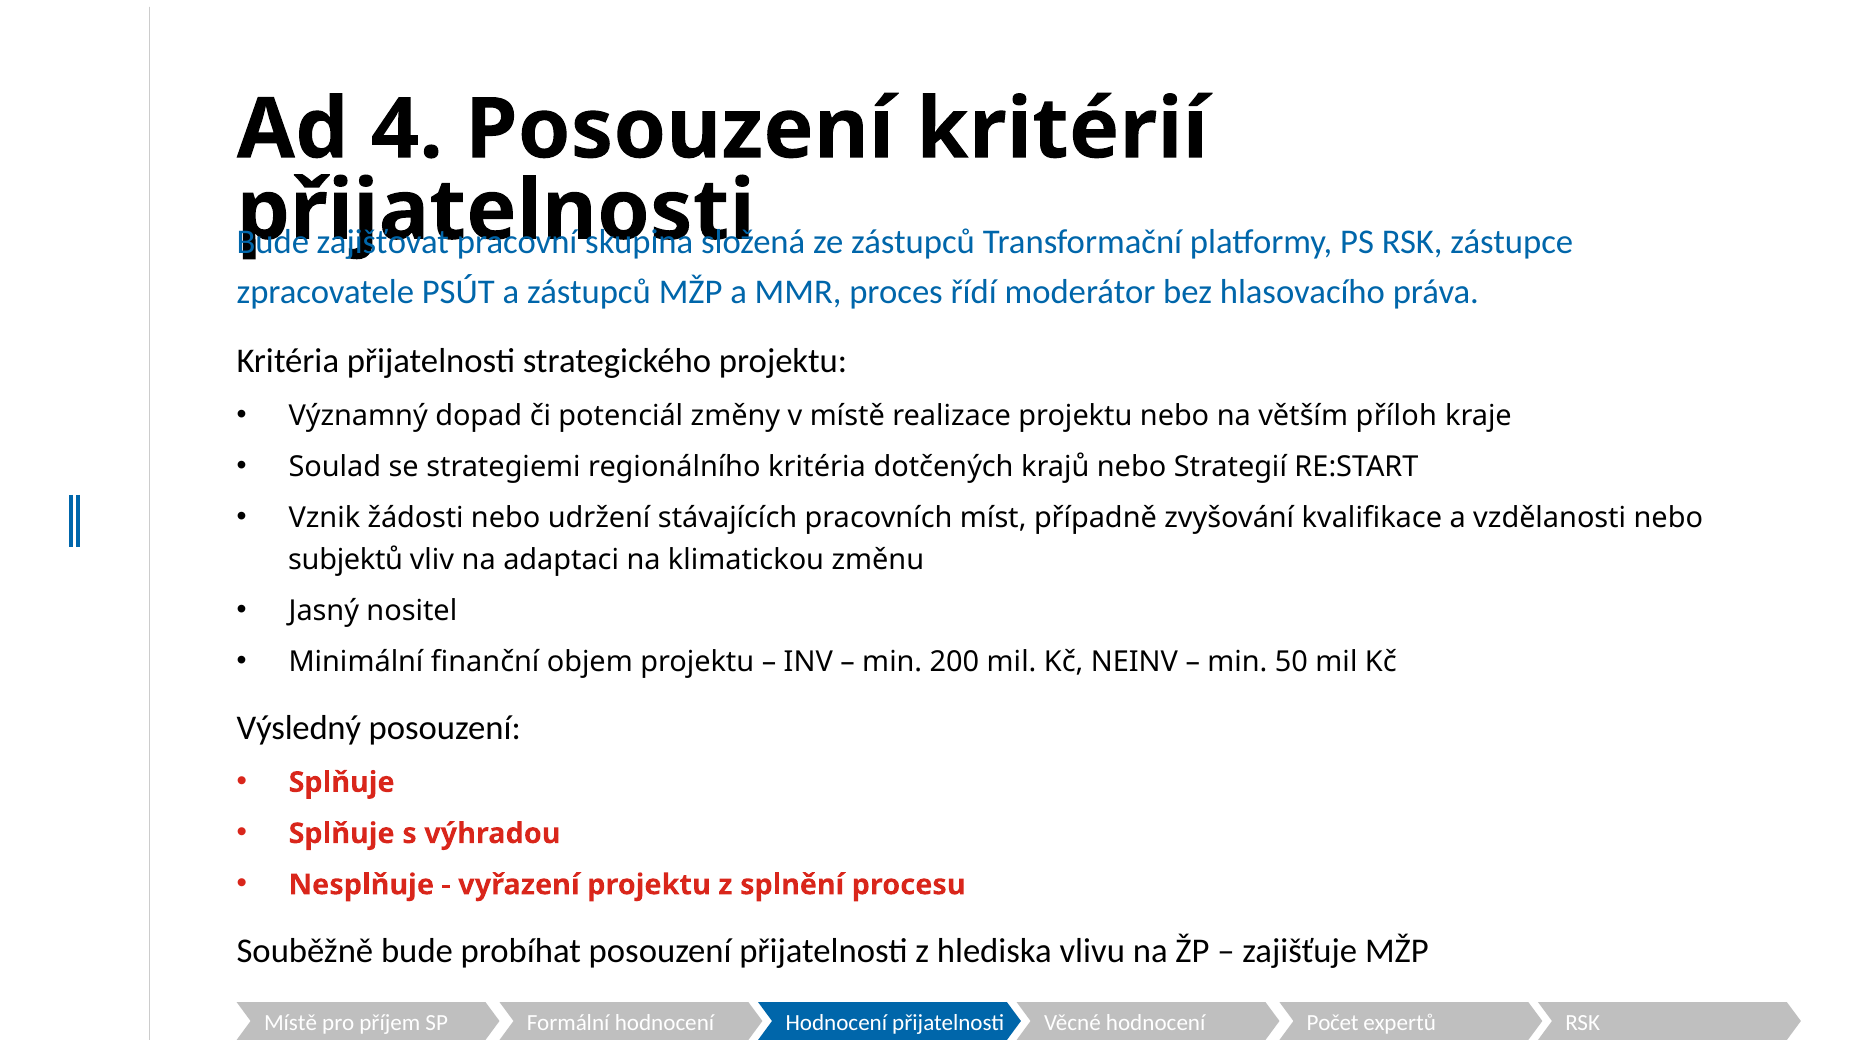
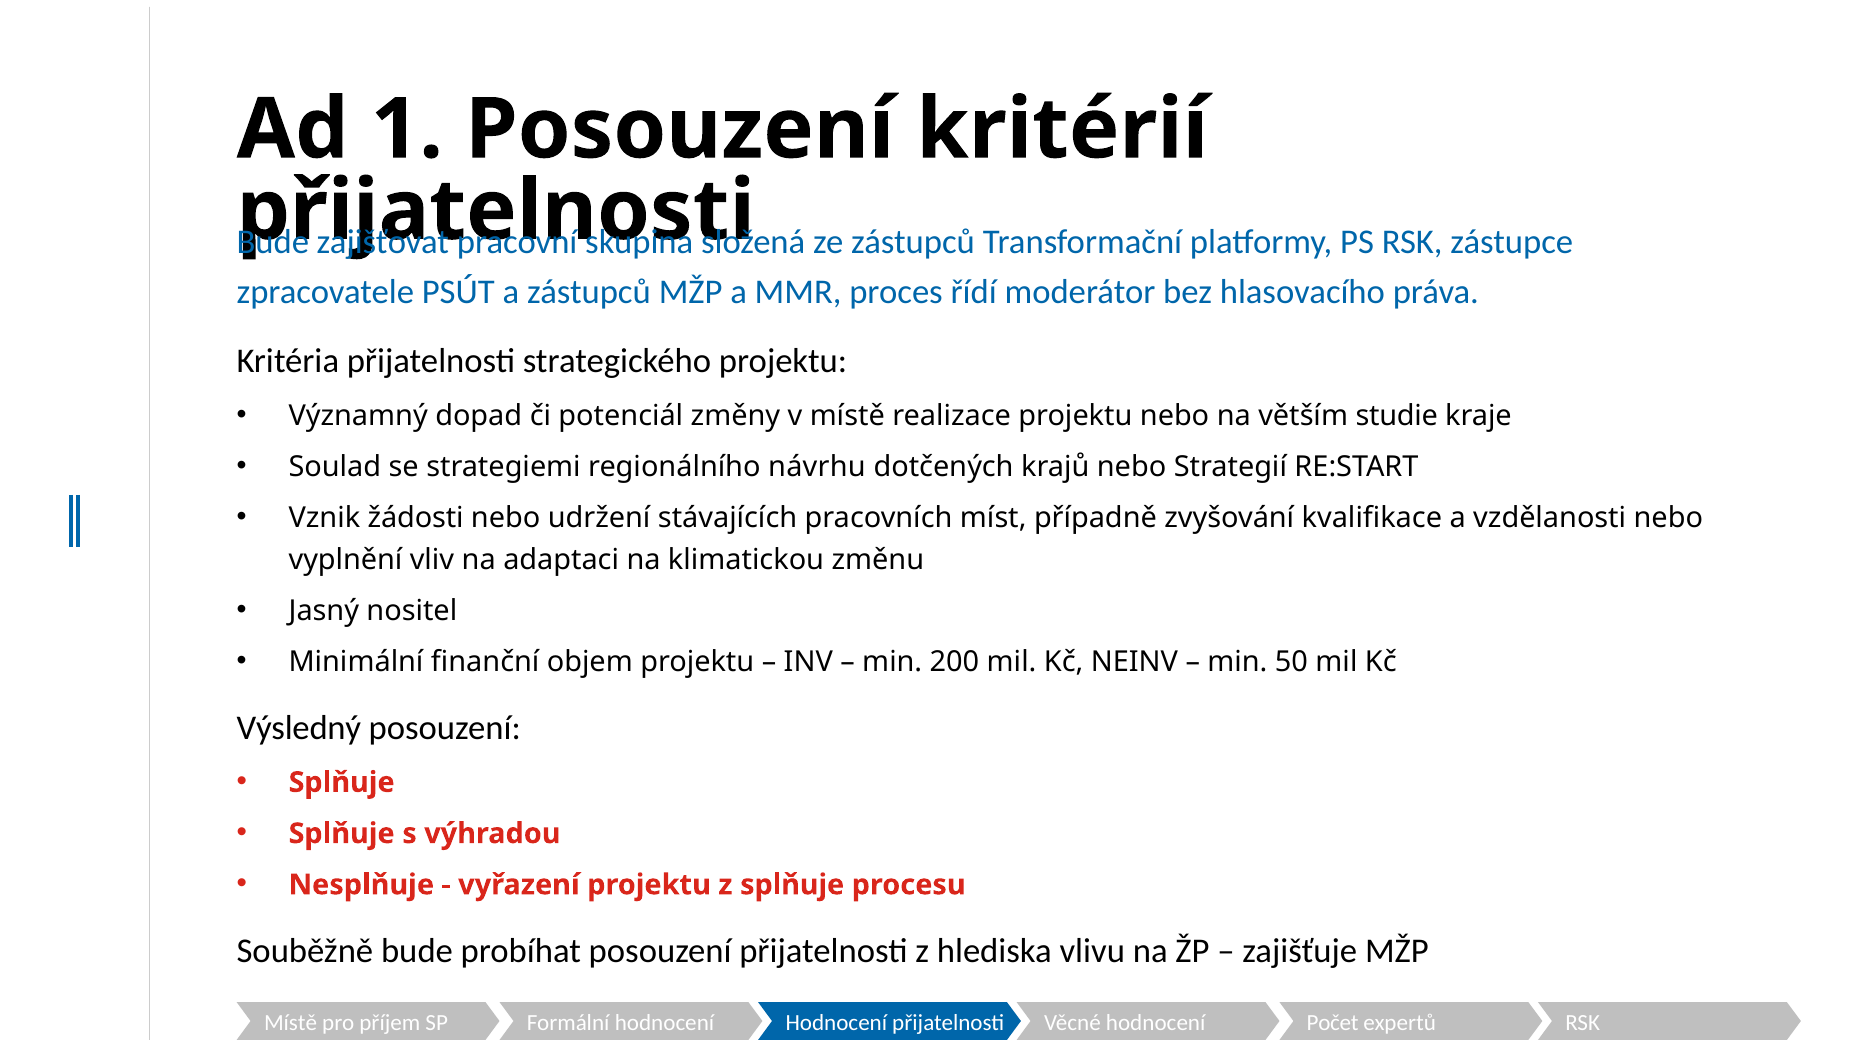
4: 4 -> 1 (407, 130)
příloh: příloh -> studie (1397, 416)
regionálního kritéria: kritéria -> návrhu (817, 467)
subjektů: subjektů -> vyplnění (346, 560)
z splnění: splnění -> splňuje (792, 885)
